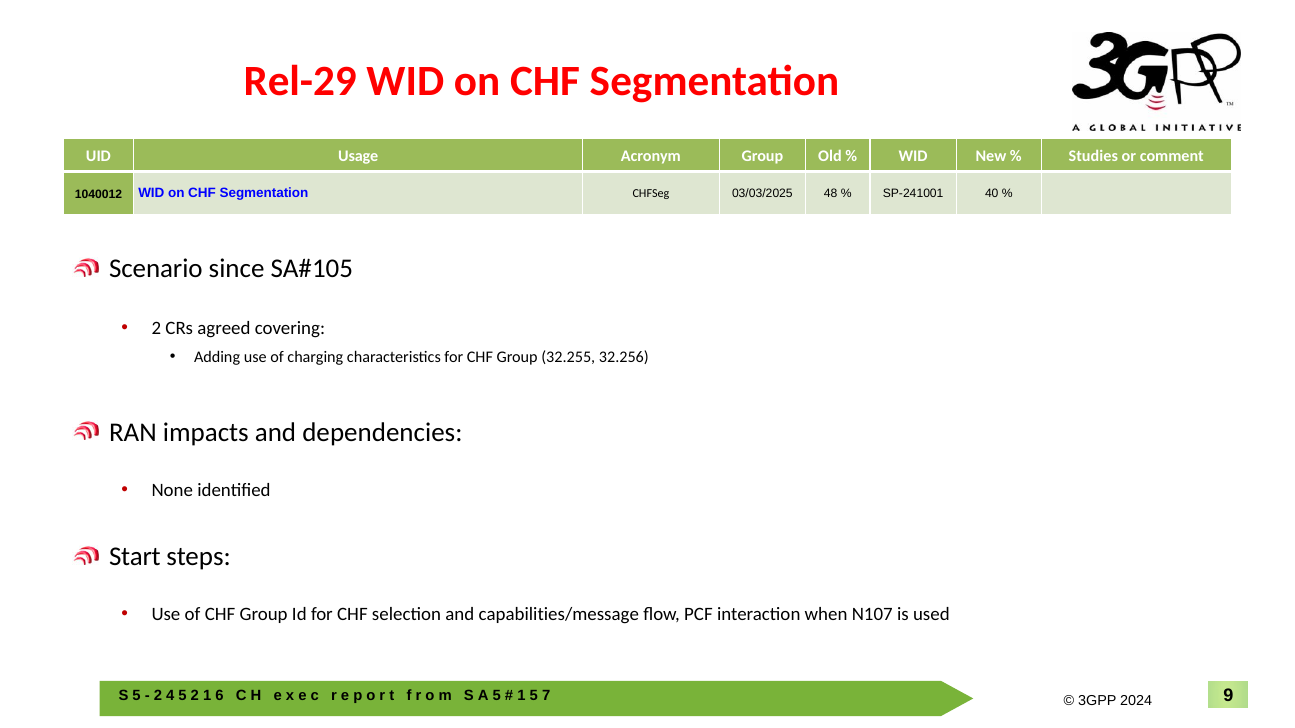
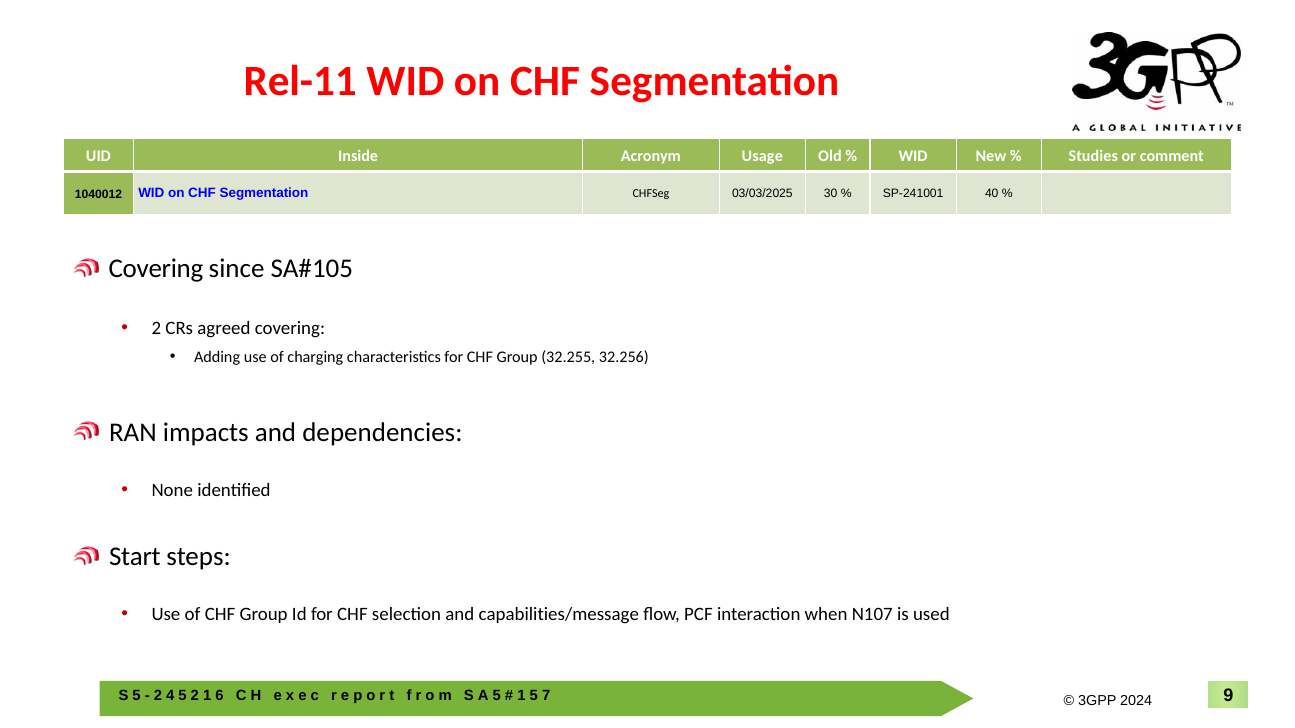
Rel-29: Rel-29 -> Rel-11 (300, 81)
Usage: Usage -> Inside (358, 156)
Acronym Group: Group -> Usage (762, 156)
48: 48 -> 30 (831, 194)
Scenario: Scenario -> Covering (156, 269)
